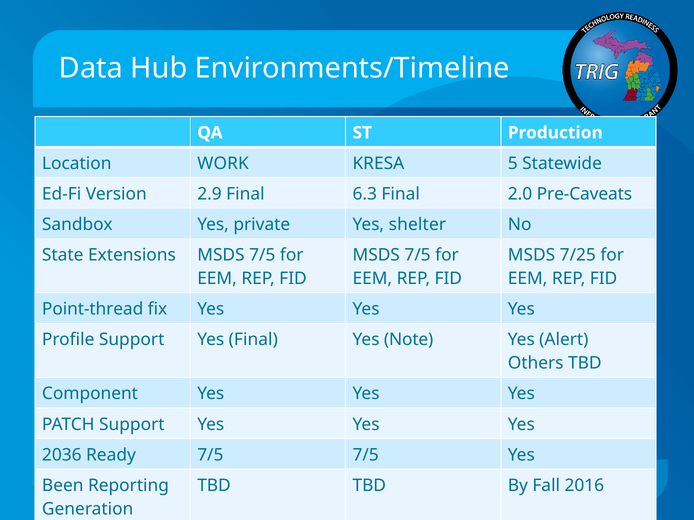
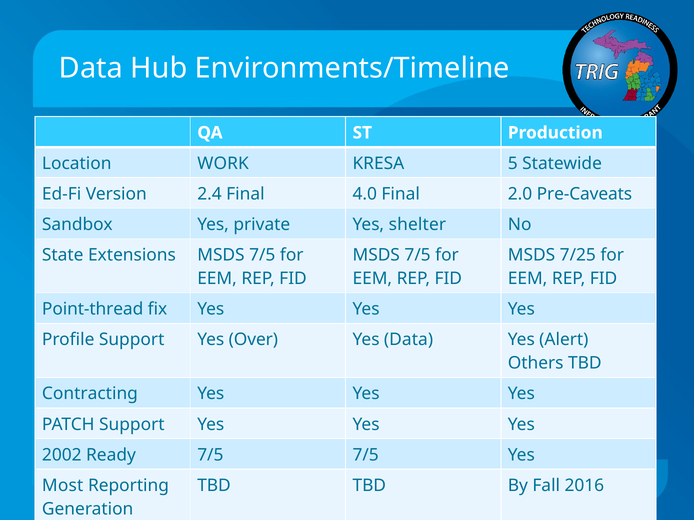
2.9: 2.9 -> 2.4 (210, 194)
6.3: 6.3 -> 4.0 (365, 194)
Yes Final: Final -> Over (253, 340)
Yes Note: Note -> Data (409, 340)
Component: Component -> Contracting (90, 394)
2036: 2036 -> 2002 (62, 455)
Been: Been -> Most (63, 486)
